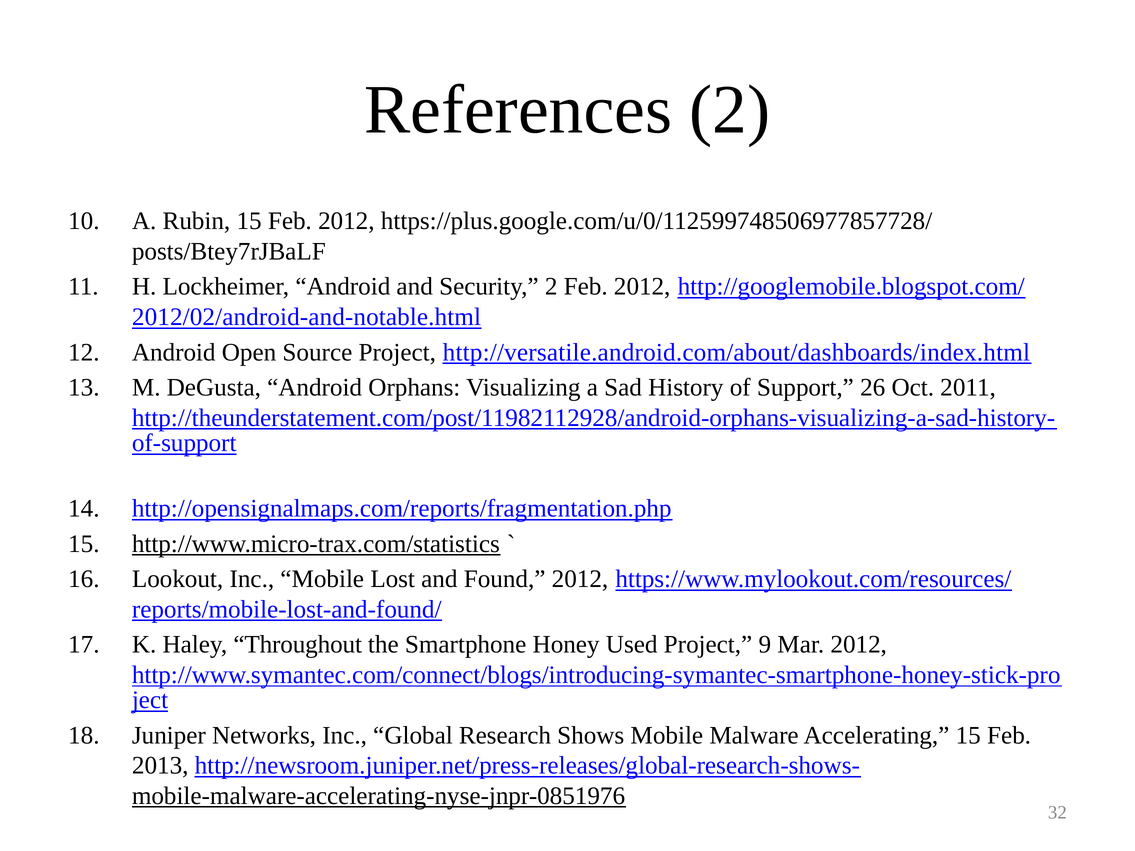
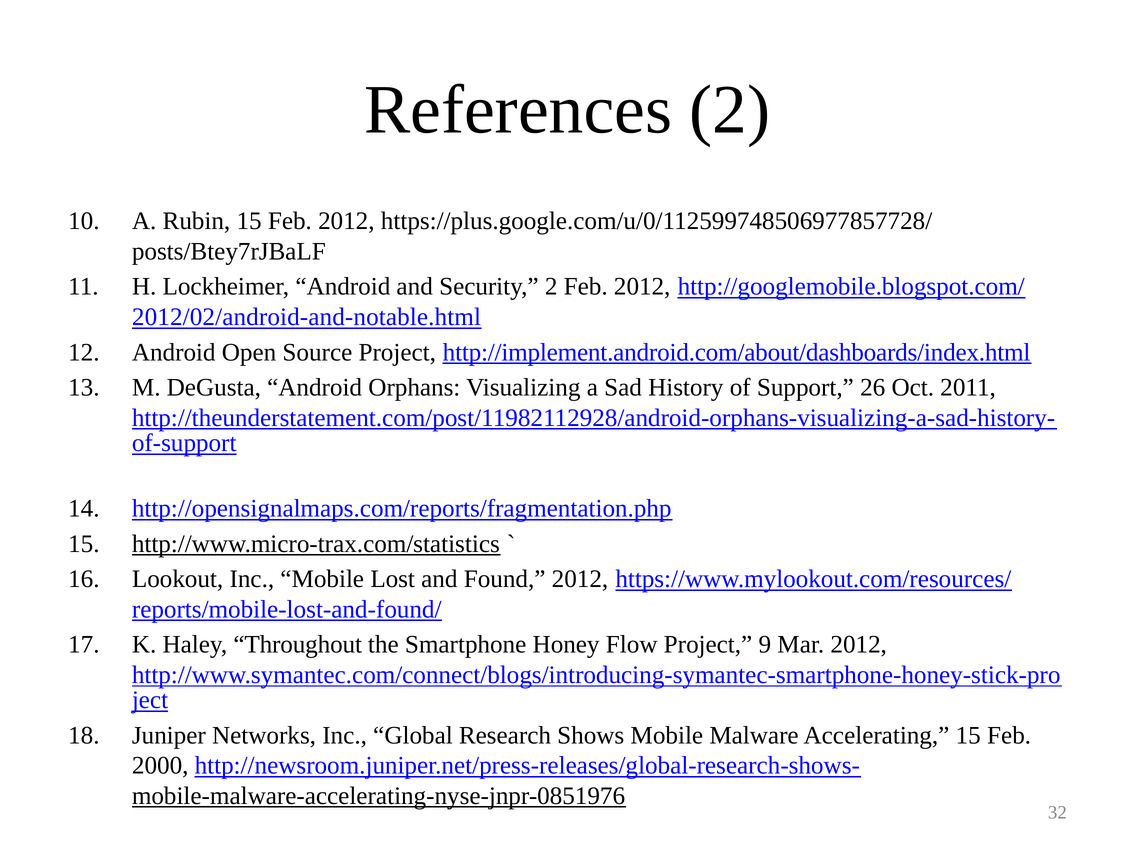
http://versatile.android.com/about/dashboards/index.html: http://versatile.android.com/about/dashboards/index.html -> http://implement.android.com/about/dashboards/index.html (737, 352)
Used: Used -> Flow (632, 645)
2013: 2013 -> 2000 (160, 766)
